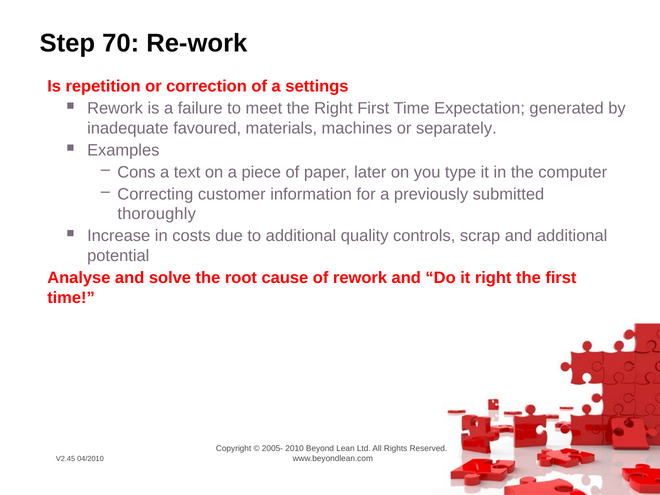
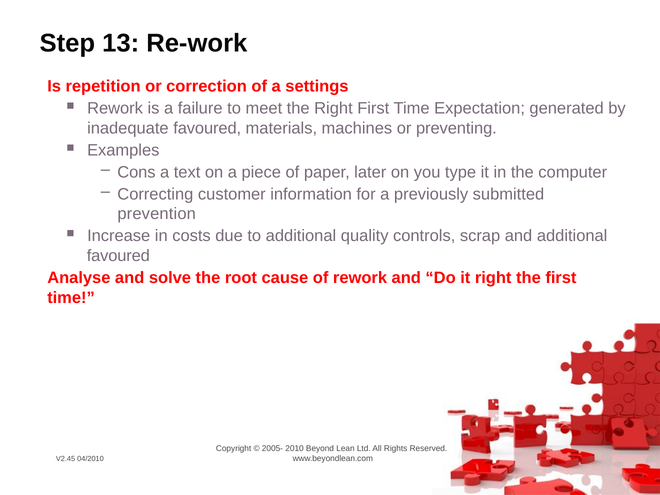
70: 70 -> 13 (121, 43)
separately: separately -> preventing (456, 128)
thoroughly: thoroughly -> prevention (157, 214)
potential: potential -> favoured (118, 256)
